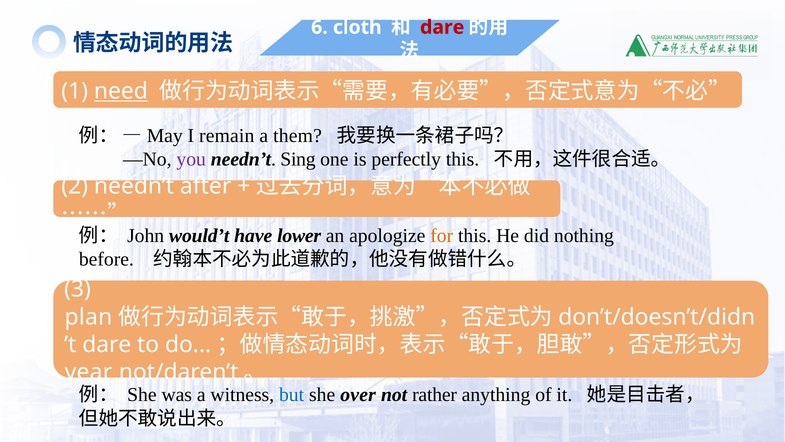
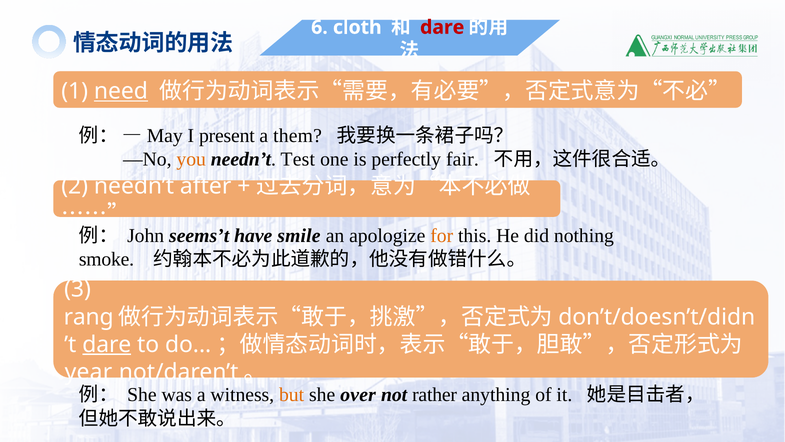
remain: remain -> present (227, 136)
you colour: purple -> orange (191, 159)
Sing: Sing -> Test (298, 159)
perfectly this: this -> fair (462, 159)
would’t: would’t -> seems’t (199, 236)
lower: lower -> smile (299, 236)
before: before -> smoke (106, 259)
plan: plan -> rang (89, 317)
dare underline: none -> present (107, 344)
but colour: blue -> orange (292, 395)
